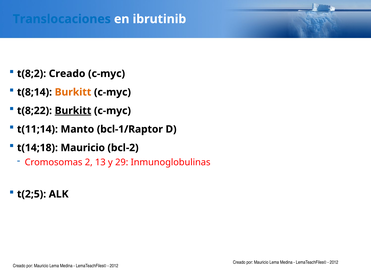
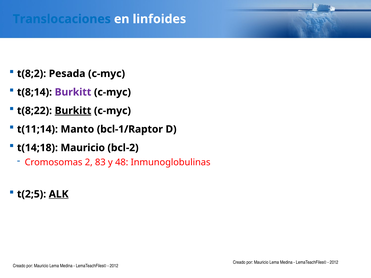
ibrutinib: ibrutinib -> linfoides (159, 19)
t(8;2 Creado: Creado -> Pesada (67, 74)
Burkitt colour: orange -> purple (73, 92)
13: 13 -> 83 (100, 162)
29: 29 -> 48 (122, 162)
ALK underline: none -> present (59, 194)
